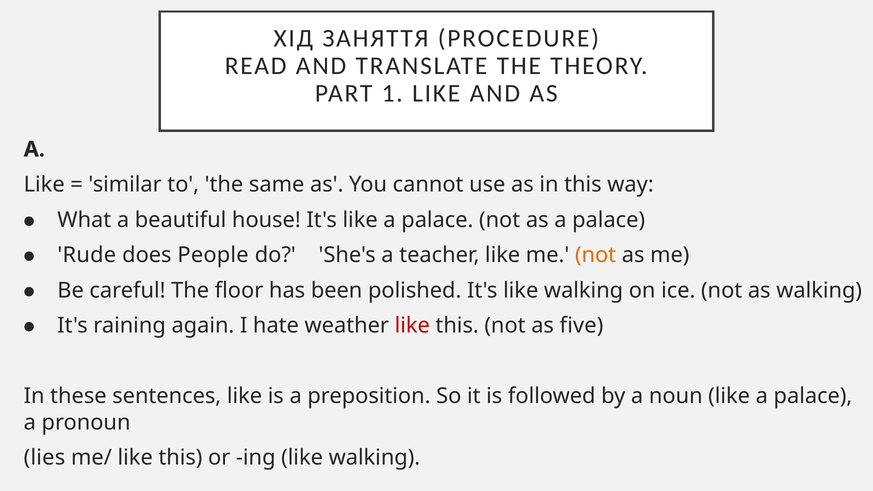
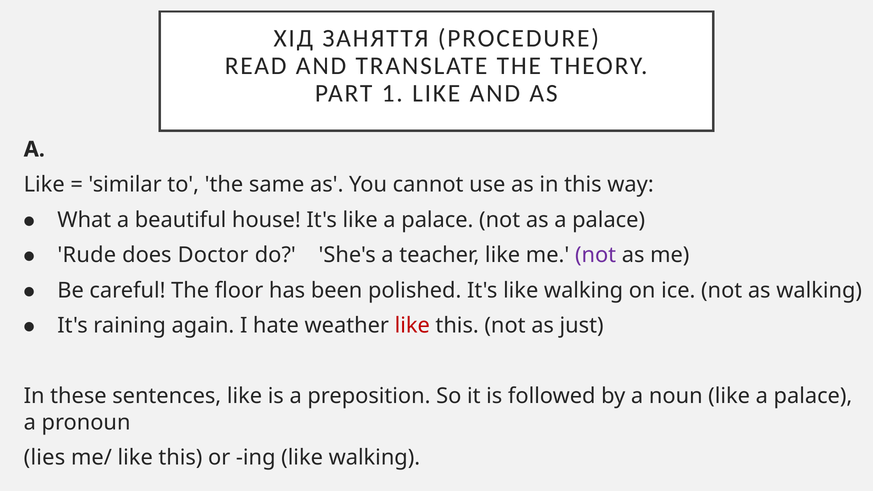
People: People -> Doctor (213, 255)
not colour: orange -> purple (596, 255)
five: five -> just (582, 326)
